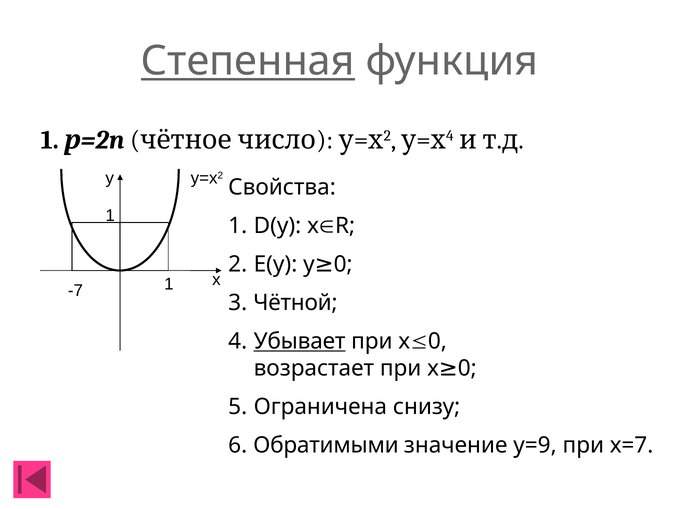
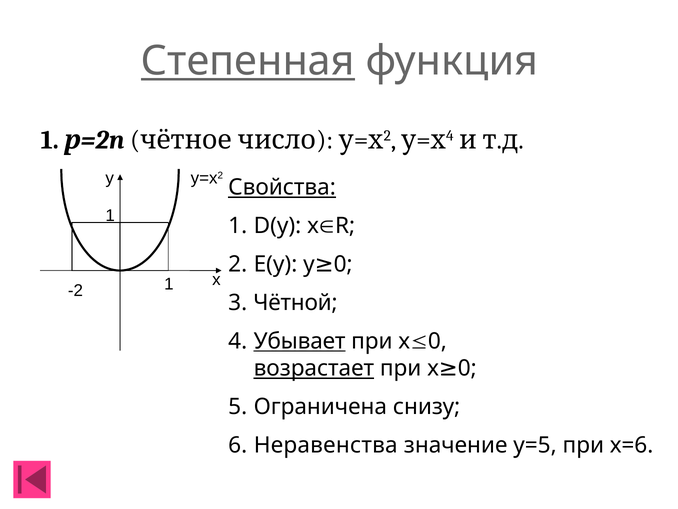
Свойства underline: none -> present (282, 187)
-7: -7 -> -2 (75, 290)
возрастает underline: none -> present (314, 368)
Обратимыми: Обратимыми -> Неравенства (326, 445)
у=9: у=9 -> у=5 (535, 445)
х=7: х=7 -> х=6 (632, 445)
